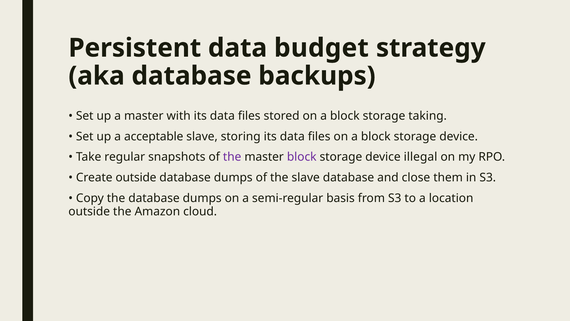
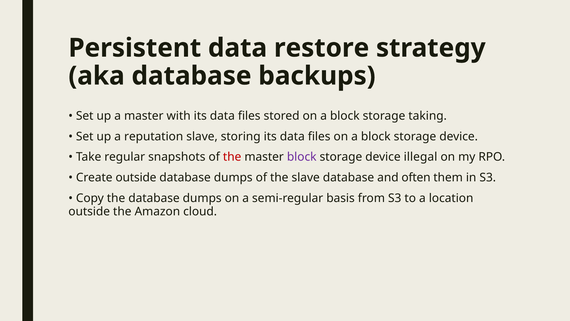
budget: budget -> restore (322, 48)
acceptable: acceptable -> reputation (154, 136)
the colour: purple -> red (232, 157)
close: close -> often (416, 177)
